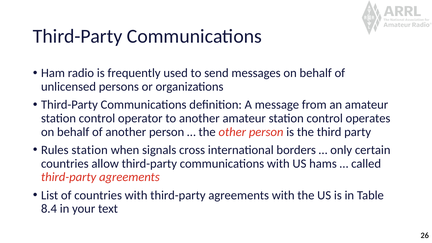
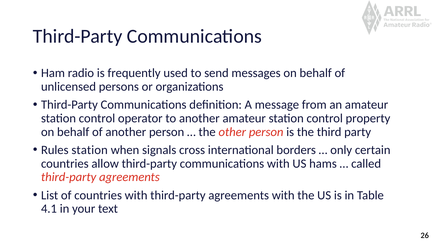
operates: operates -> property (368, 118)
8.4: 8.4 -> 4.1 (49, 209)
